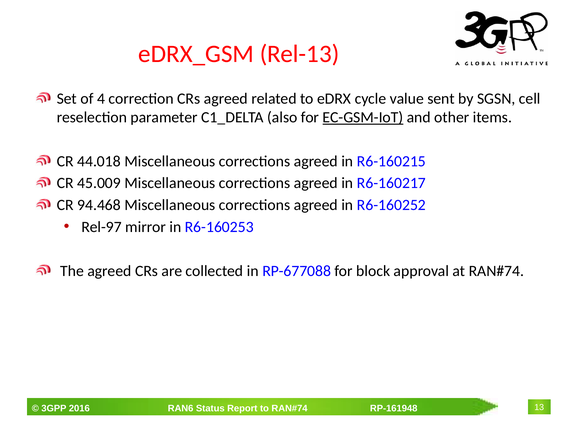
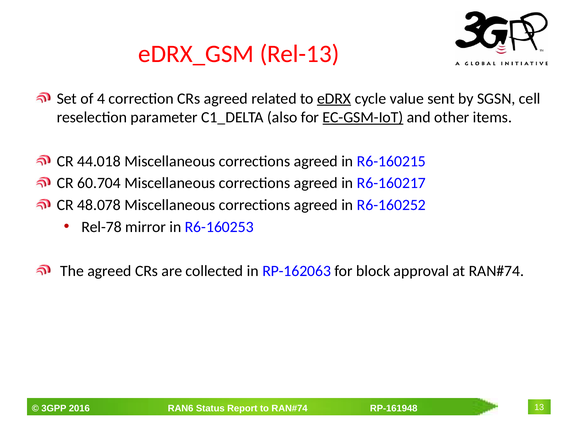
eDRX underline: none -> present (334, 99)
45.009: 45.009 -> 60.704 (99, 183)
94.468: 94.468 -> 48.078 (99, 205)
Rel-97: Rel-97 -> Rel-78 (102, 227)
RP-677088: RP-677088 -> RP-162063 (297, 271)
